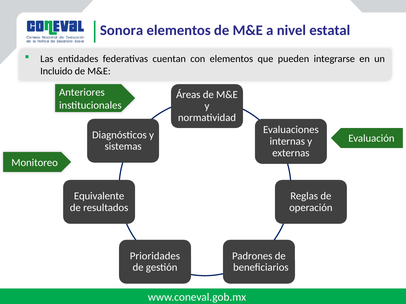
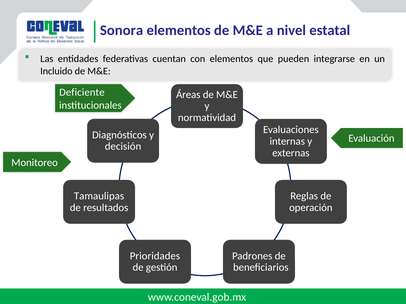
Anteriores: Anteriores -> Deficiente (82, 93)
sistemas: sistemas -> decisión (123, 147)
Equivalente: Equivalente -> Tamaulipas (99, 196)
